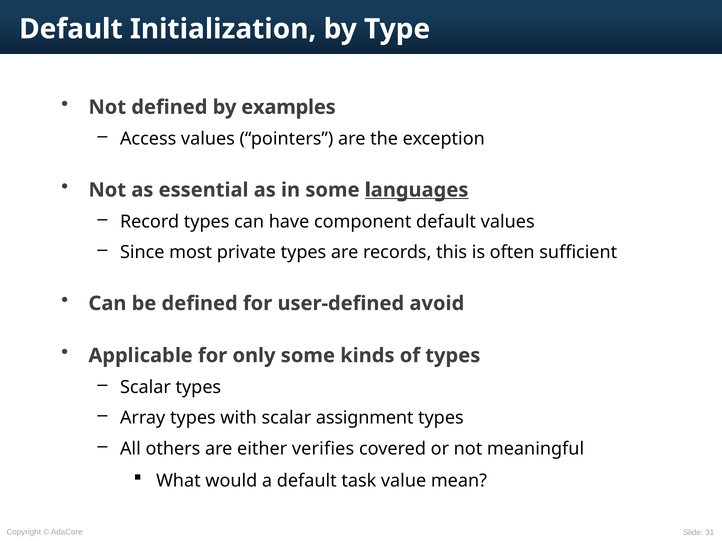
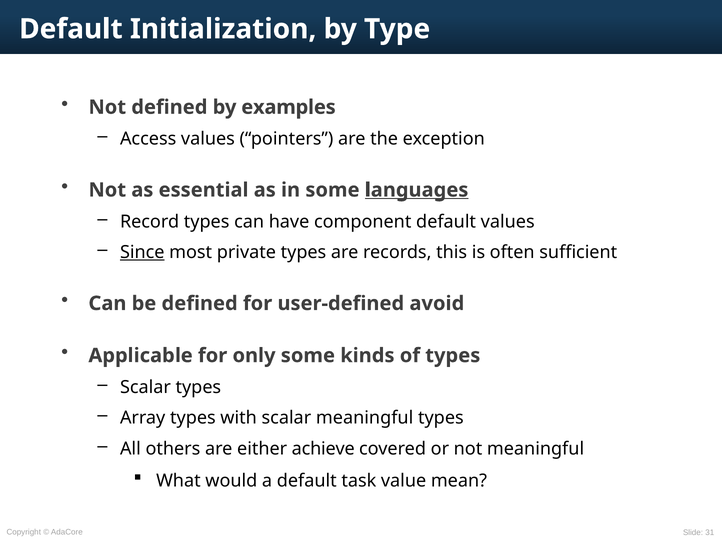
Since underline: none -> present (142, 253)
scalar assignment: assignment -> meaningful (365, 418)
verifies: verifies -> achieve (323, 449)
